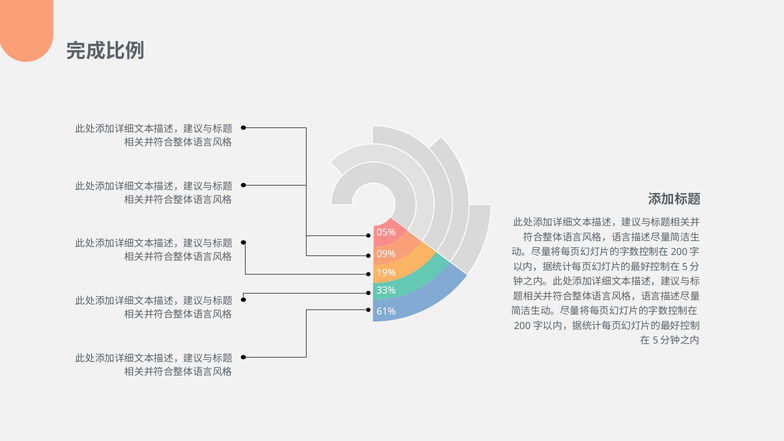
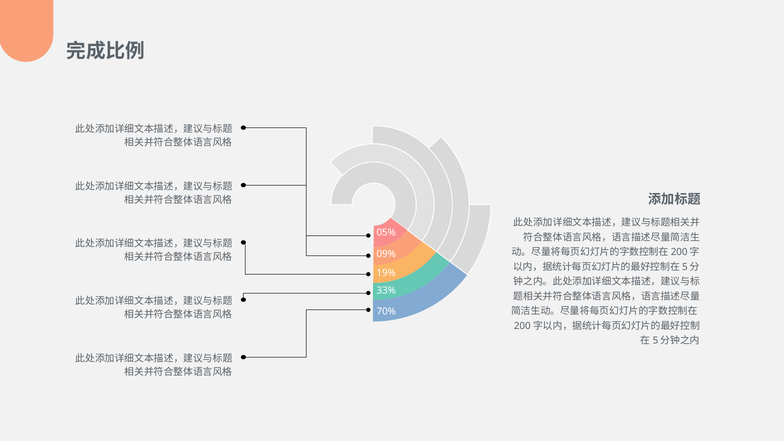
61%: 61% -> 70% (386, 311)
